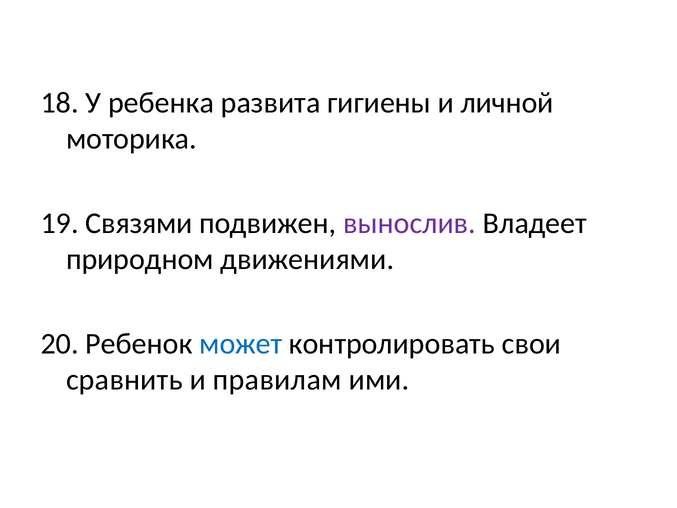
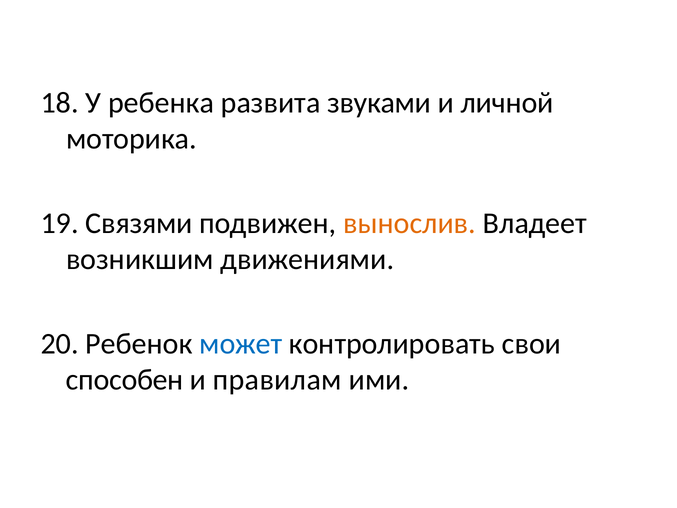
гигиены: гигиены -> звуками (379, 103)
вынослив colour: purple -> orange (410, 223)
природном: природном -> возникшим (140, 259)
сравнить: сравнить -> способен (125, 380)
